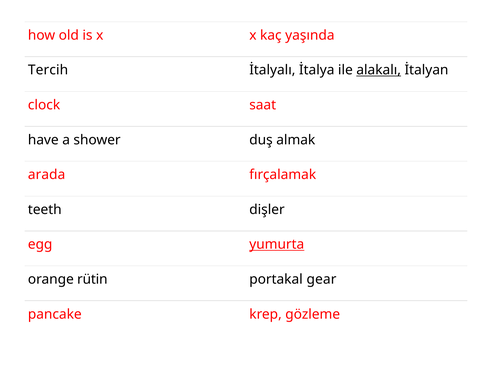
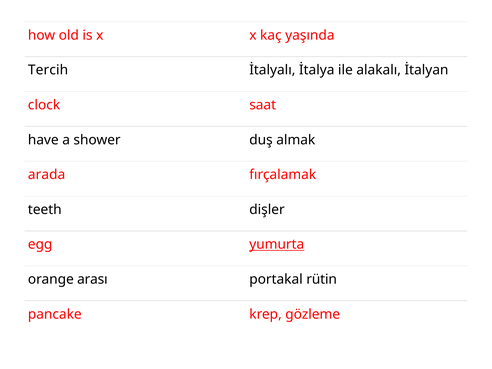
alakalı underline: present -> none (379, 70)
rütin: rütin -> arası (92, 279)
gear: gear -> rütin (322, 279)
